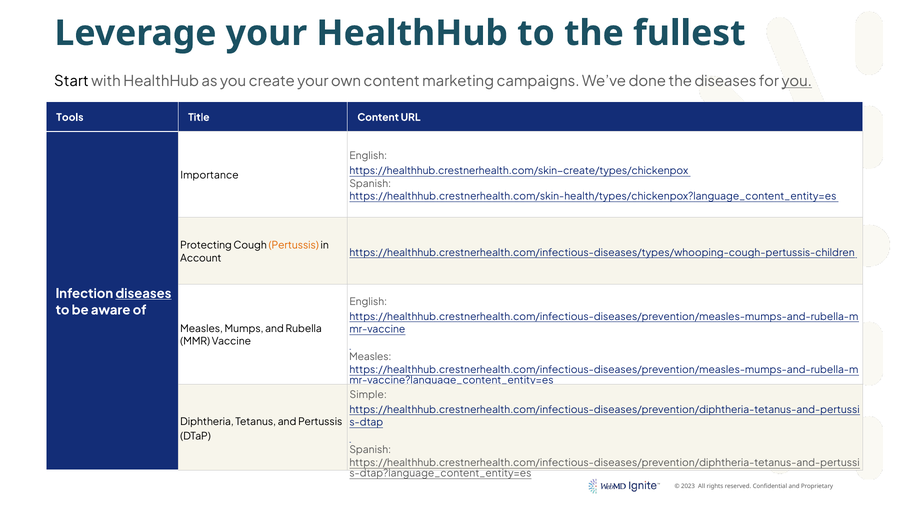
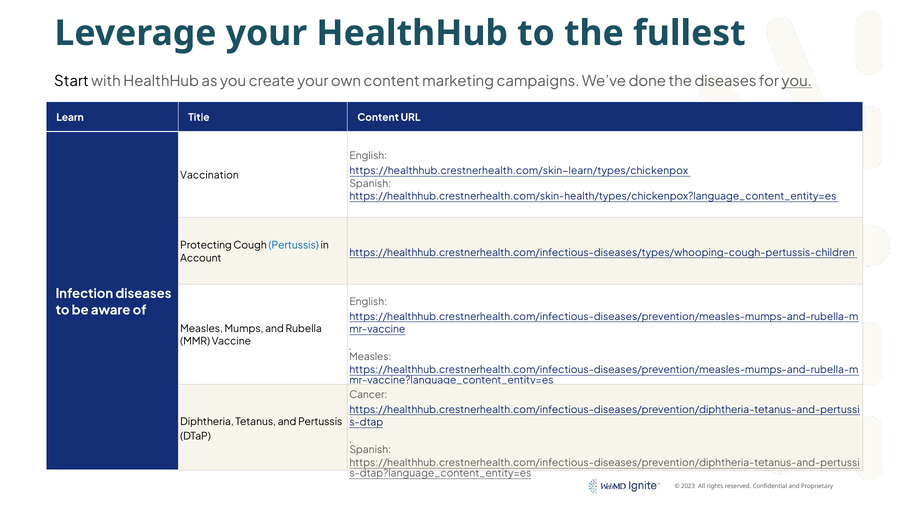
Tools: Tools -> Learn (70, 117)
https://healthhub.crestnerhealth.com/skin-create/types/chickenpox: https://healthhub.crestnerhealth.com/skin-create/types/chickenpox -> https://healthhub.crestnerhealth.com/skin-learn/types/chickenpox (519, 171)
Importance: Importance -> Vaccination (210, 175)
Pertussis colour: orange -> blue (294, 245)
diseases underline: present -> none (143, 293)
Simple: Simple -> Cancer (368, 394)
